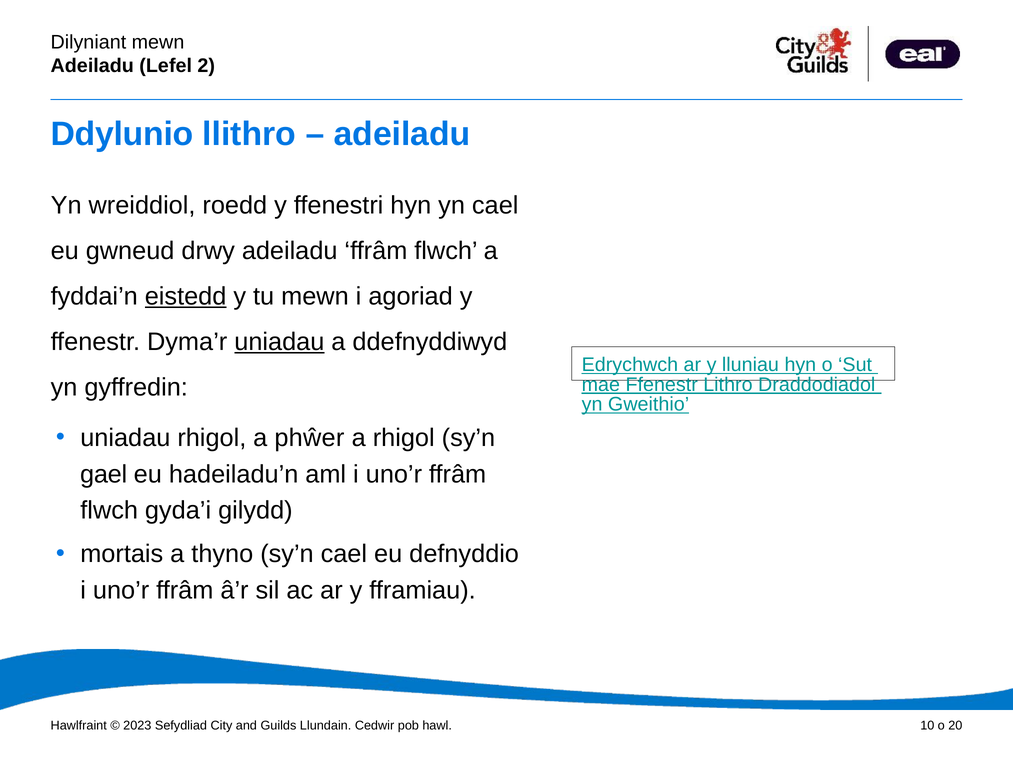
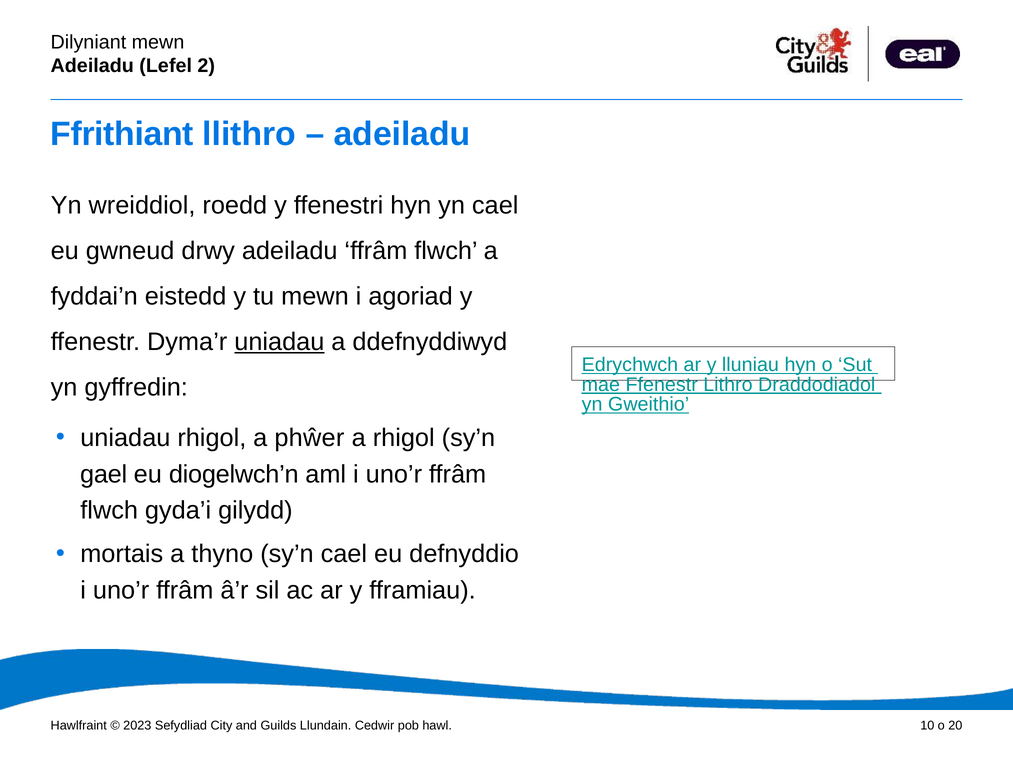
Ddylunio: Ddylunio -> Ffrithiant (122, 134)
eistedd underline: present -> none (186, 297)
hadeiladu’n: hadeiladu’n -> diogelwch’n (234, 475)
